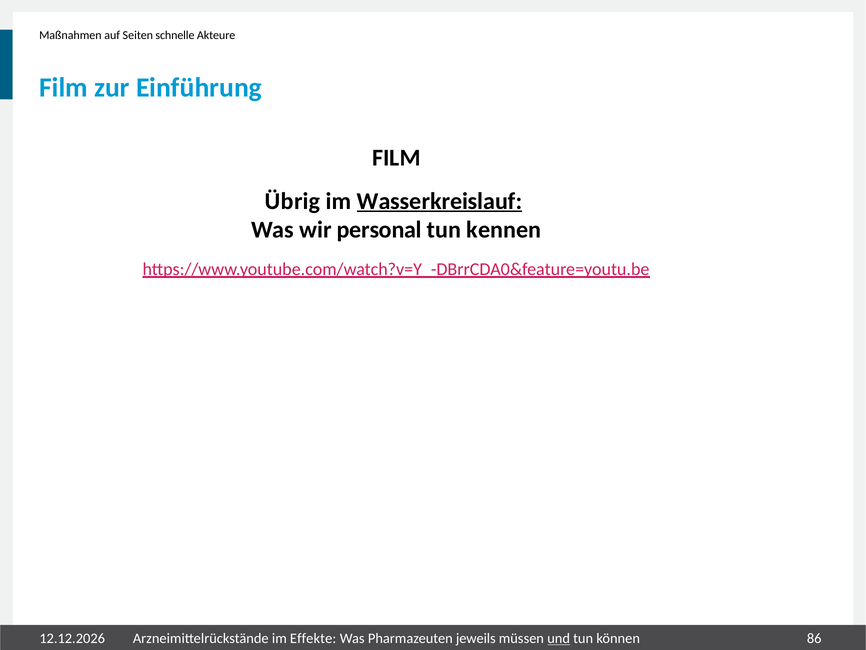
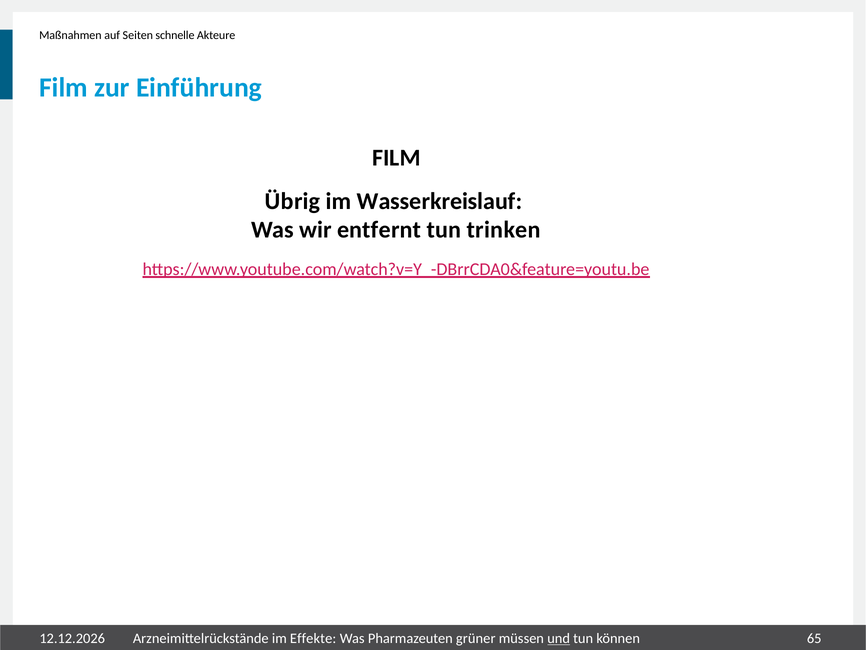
Wasserkreislauf underline: present -> none (440, 201)
personal: personal -> entfernt (379, 230)
kennen: kennen -> trinken (504, 230)
jeweils: jeweils -> grüner (476, 638)
86: 86 -> 65 (814, 638)
